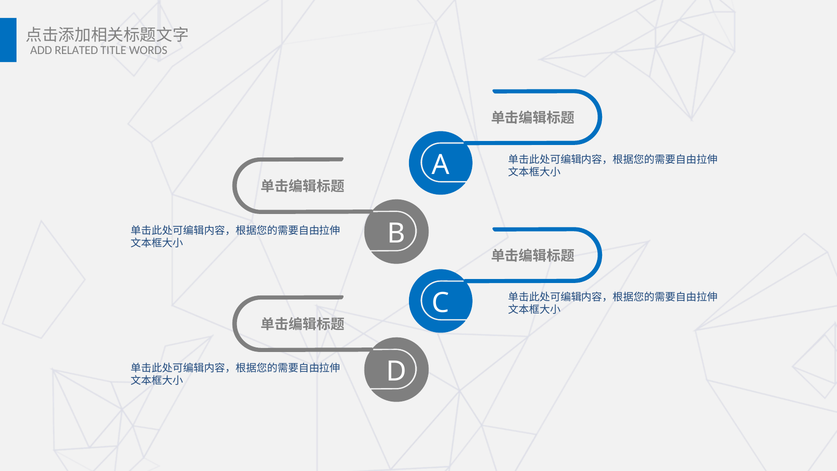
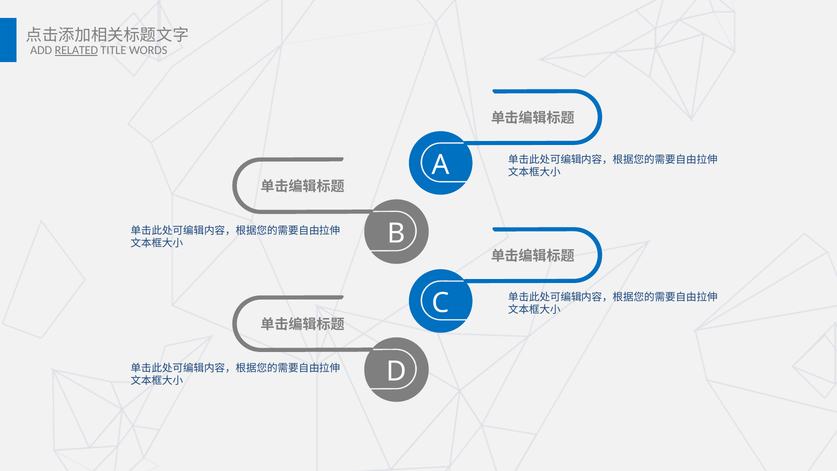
RELATED underline: none -> present (76, 50)
